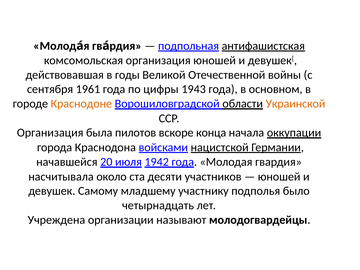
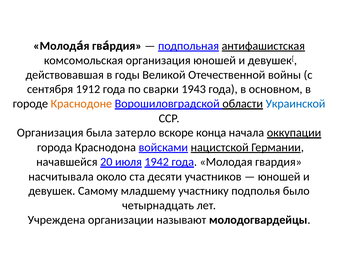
1961: 1961 -> 1912 (88, 89)
цифры: цифры -> сварки (161, 89)
Украинской colour: orange -> blue (296, 104)
пилотов: пилотов -> затерло (135, 133)
